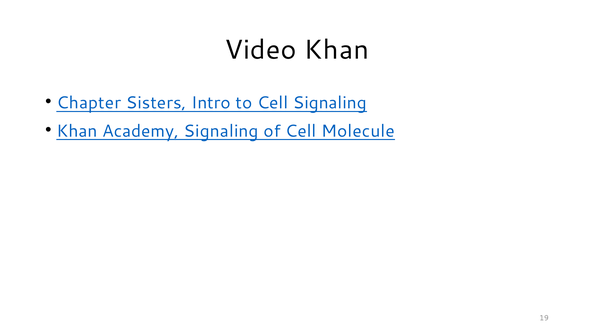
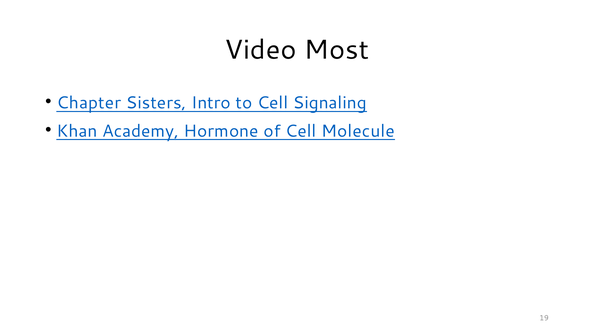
Video Khan: Khan -> Most (337, 50)
Academy Signaling: Signaling -> Hormone (221, 131)
